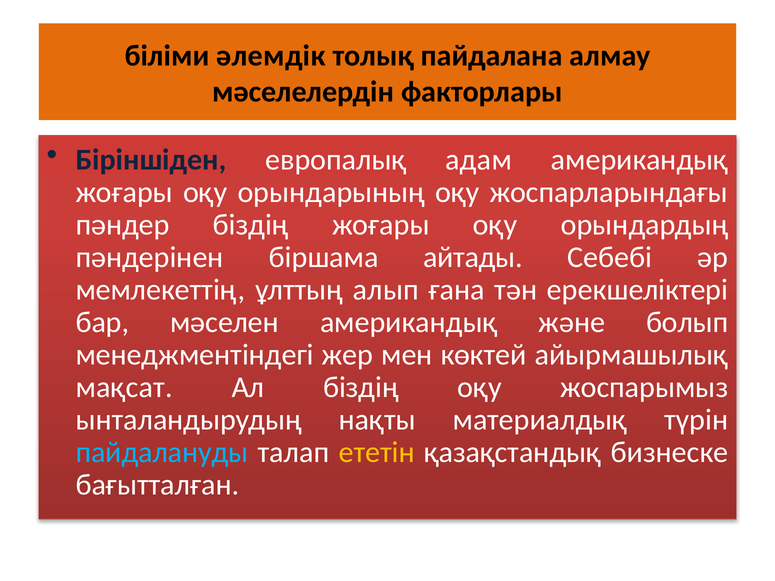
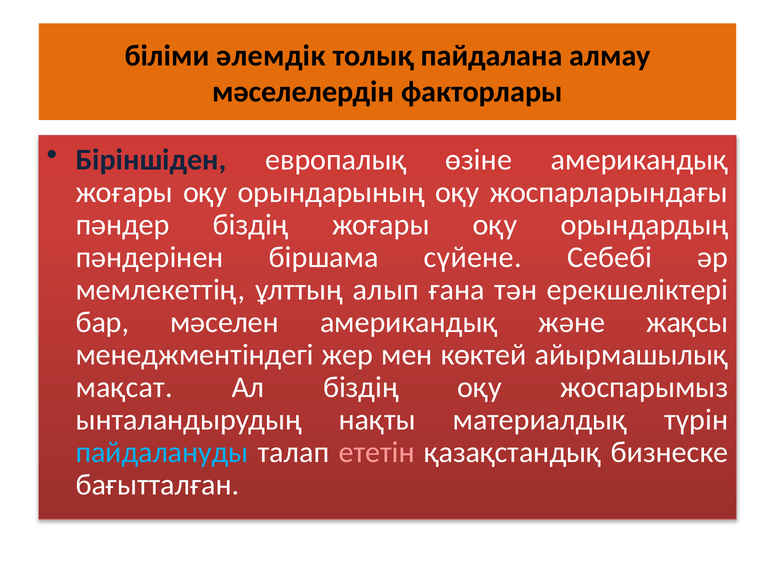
адам: адам -> өзіне (479, 160)
айтады: айтады -> сүйене (473, 257)
болып: болып -> жақсы (687, 322)
ететін colour: yellow -> pink (377, 453)
